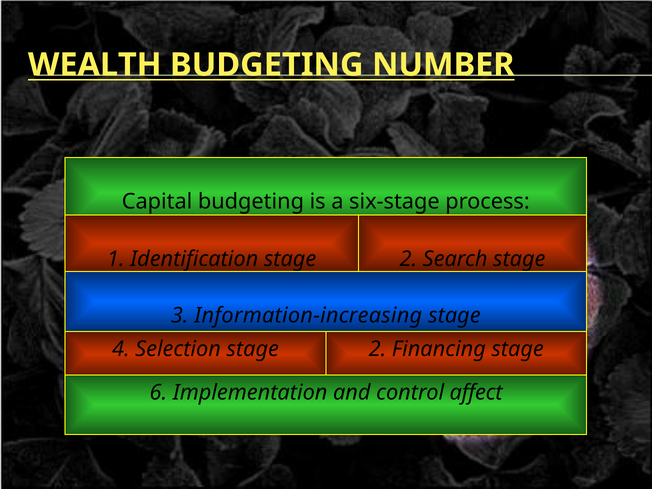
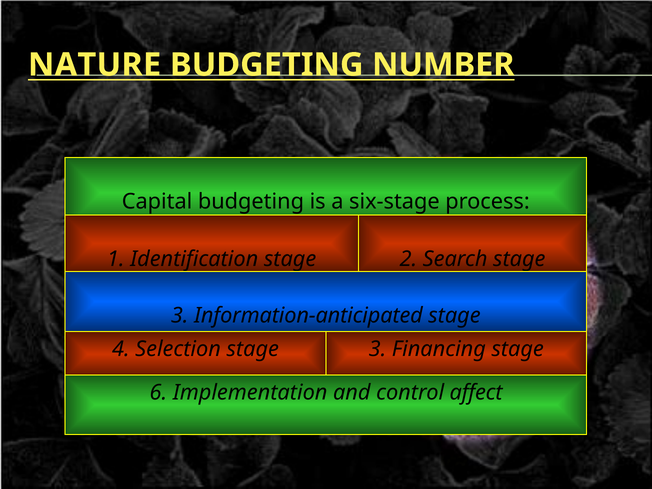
WEALTH: WEALTH -> NATURE (95, 65)
Information-increasing: Information-increasing -> Information-anticipated (308, 315)
Selection stage 2: 2 -> 3 (377, 349)
